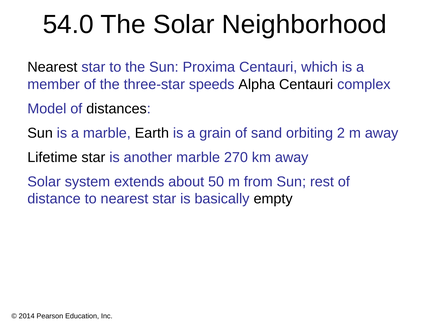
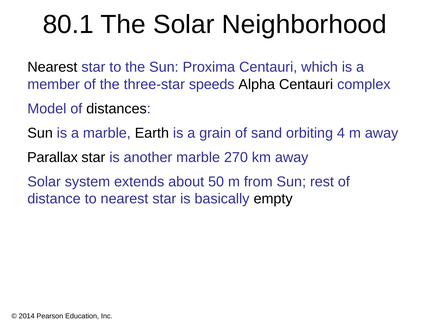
54.0: 54.0 -> 80.1 (68, 25)
2: 2 -> 4 (341, 133)
Lifetime: Lifetime -> Parallax (52, 158)
